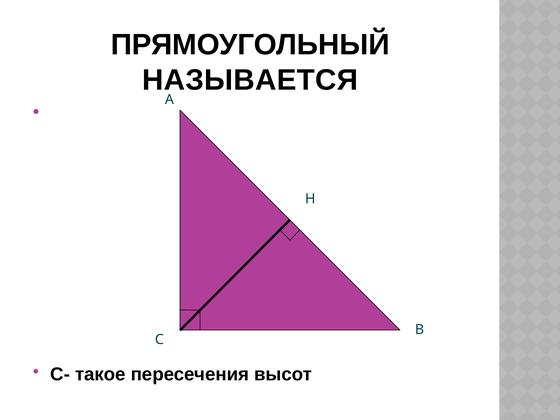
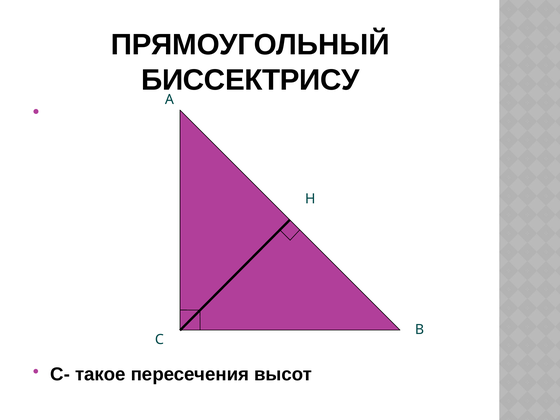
НАЗЫВАЕТСЯ: НАЗЫВАЕТСЯ -> БИССЕКТРИСУ (250, 80)
